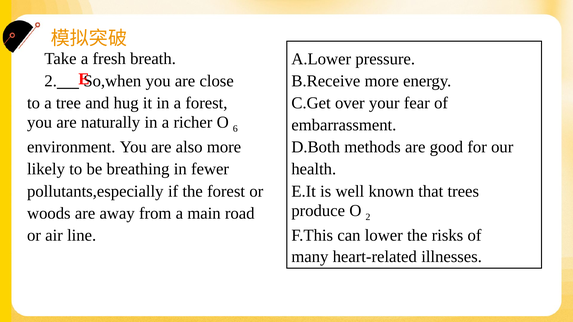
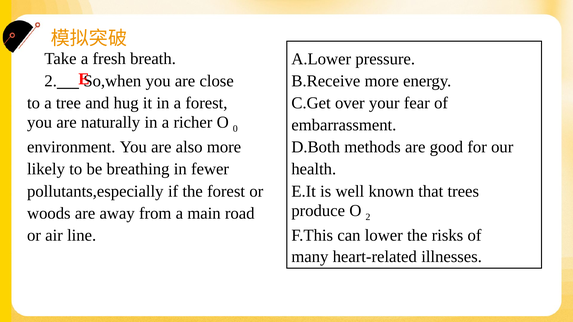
6: 6 -> 0 (235, 129)
